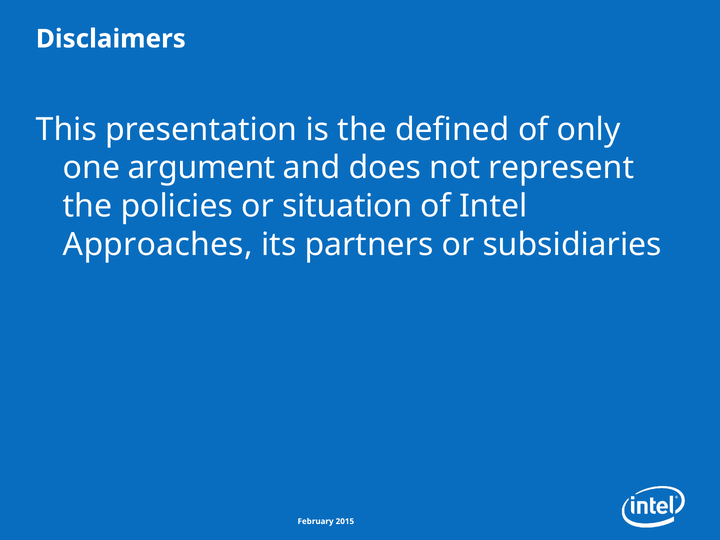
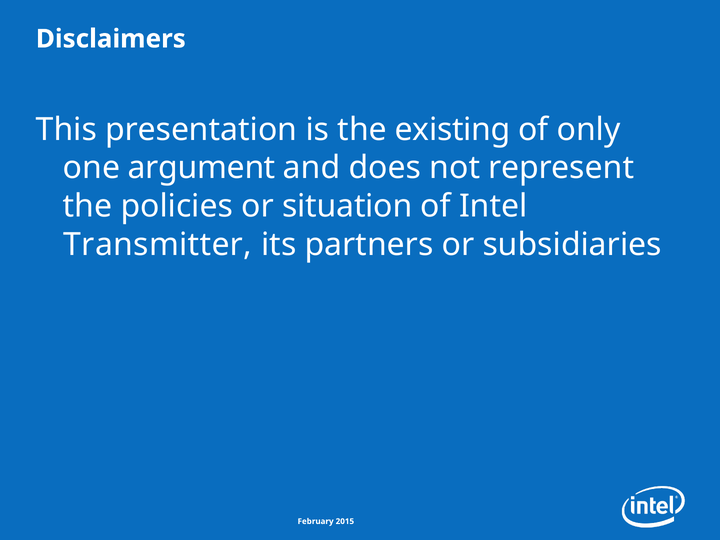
defined: defined -> existing (453, 129)
Approaches: Approaches -> Transmitter (158, 245)
